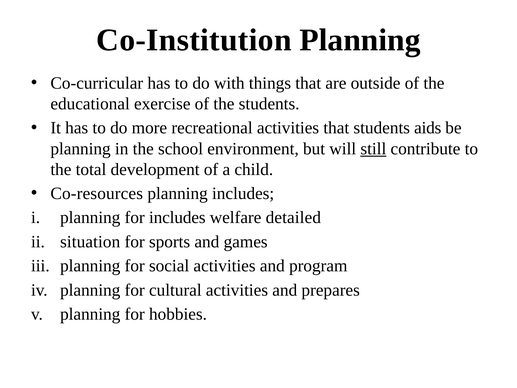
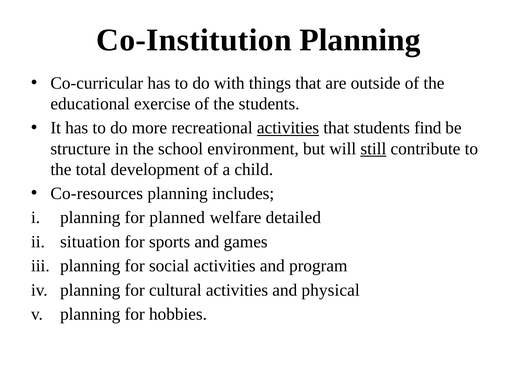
activities underline: none -> present (288, 128)
aids: aids -> find (428, 128)
planning: planning -> structure (81, 149)
for includes: includes -> planned (177, 217)
prepares: prepares -> physical (331, 290)
